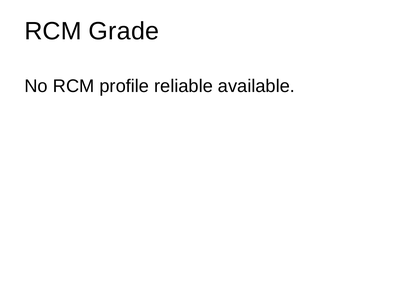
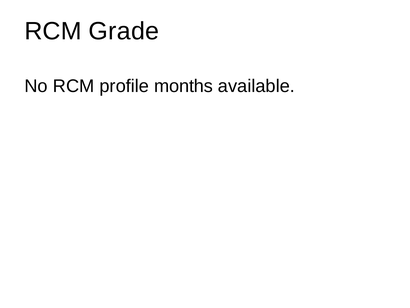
reliable: reliable -> months (184, 86)
